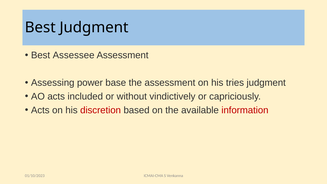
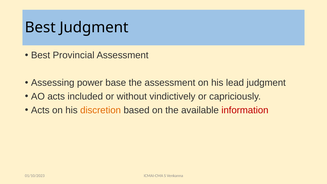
Assessee: Assessee -> Provincial (74, 55)
tries: tries -> lead (235, 83)
discretion colour: red -> orange (101, 110)
